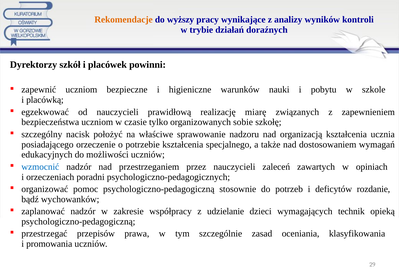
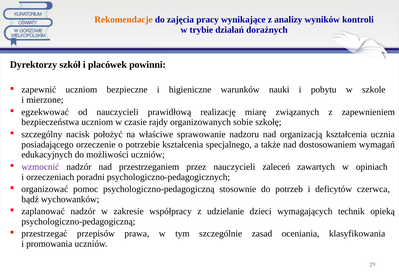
wyższy: wyższy -> zajęcia (180, 19)
placówką: placówką -> mierzone (45, 100)
tylko: tylko -> rajdy (159, 122)
wzmocnić colour: blue -> purple (40, 166)
rozdanie: rozdanie -> czerwca (373, 189)
